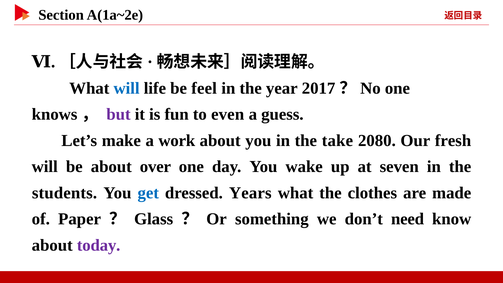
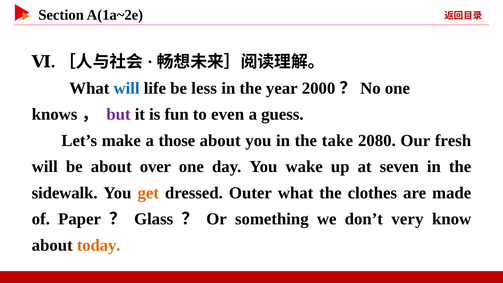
feel: feel -> less (204, 88)
2017: 2017 -> 2000 (319, 88)
work: work -> those (177, 140)
students: students -> sidewalk (65, 193)
get colour: blue -> orange (148, 193)
Years: Years -> Outer (250, 193)
need: need -> very (407, 219)
today colour: purple -> orange (99, 245)
